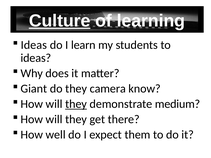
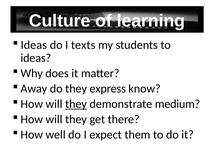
Culture underline: present -> none (60, 21)
learn: learn -> texts (83, 45)
Giant: Giant -> Away (34, 89)
camera: camera -> express (108, 89)
